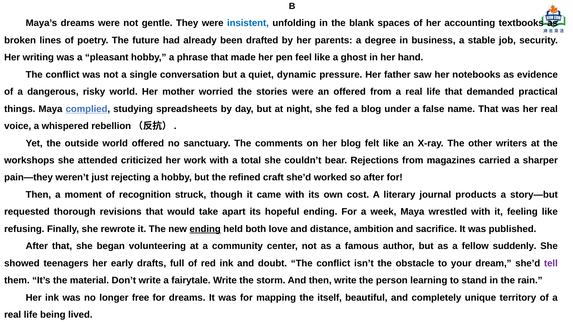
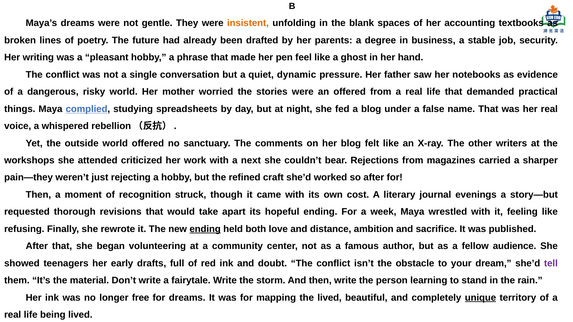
insistent colour: blue -> orange (248, 23)
total: total -> next (251, 161)
products: products -> evenings (476, 195)
suddenly: suddenly -> audience (515, 246)
the itself: itself -> lived (330, 298)
unique underline: none -> present (480, 298)
